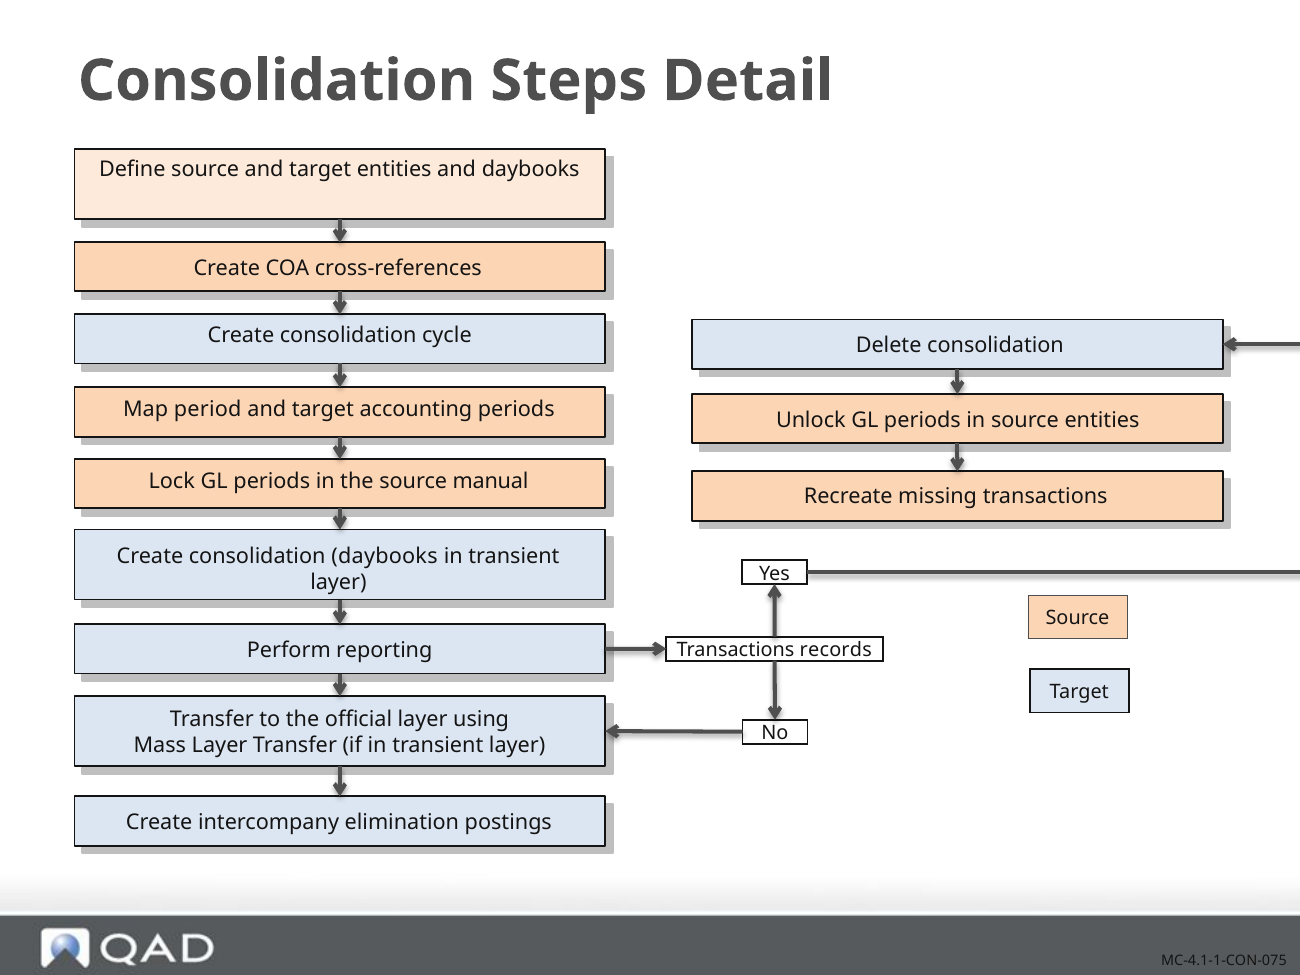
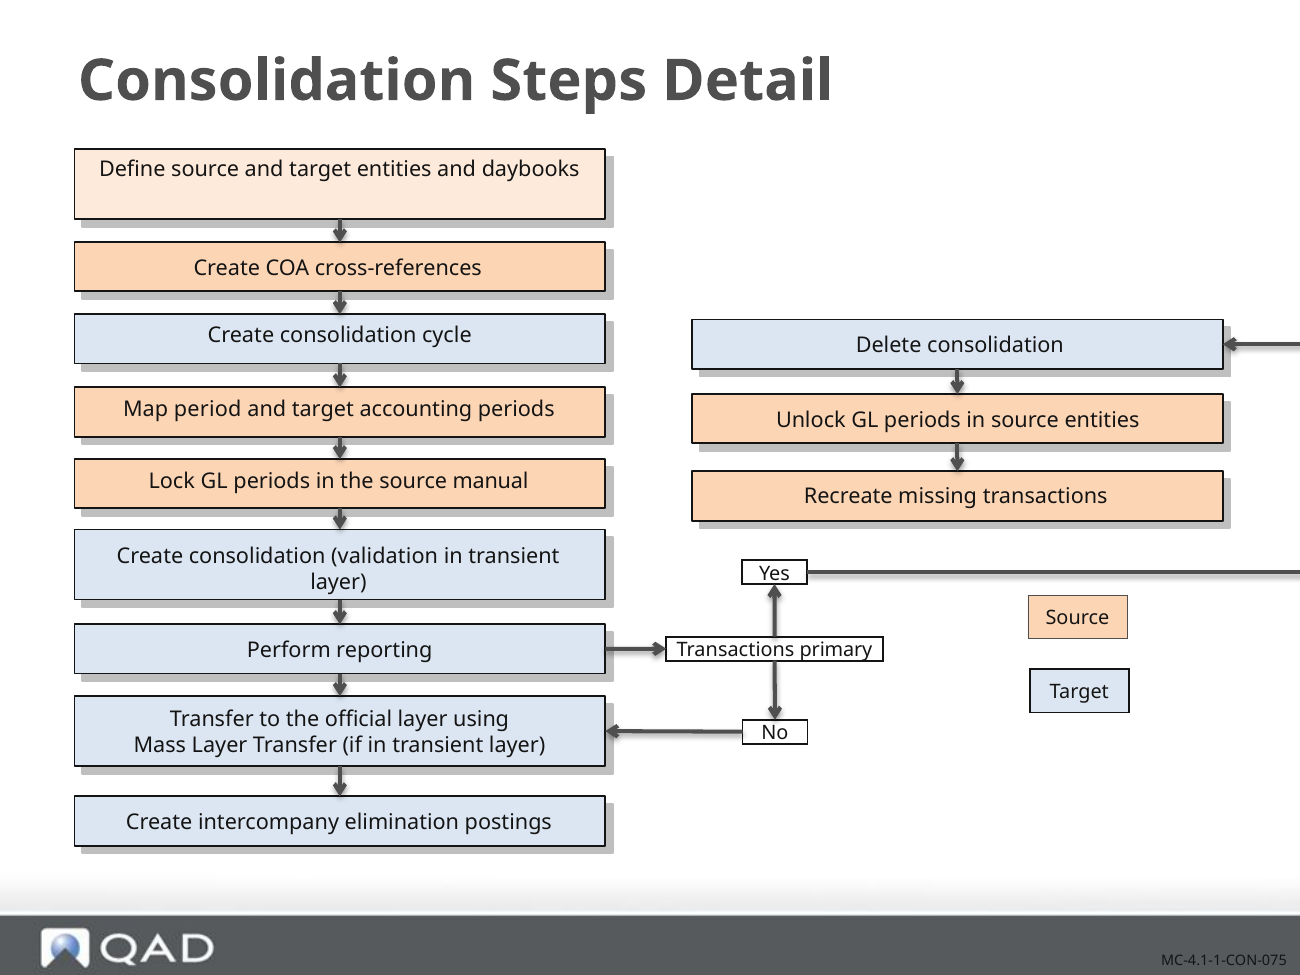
consolidation daybooks: daybooks -> validation (385, 556)
records: records -> primary (836, 650)
